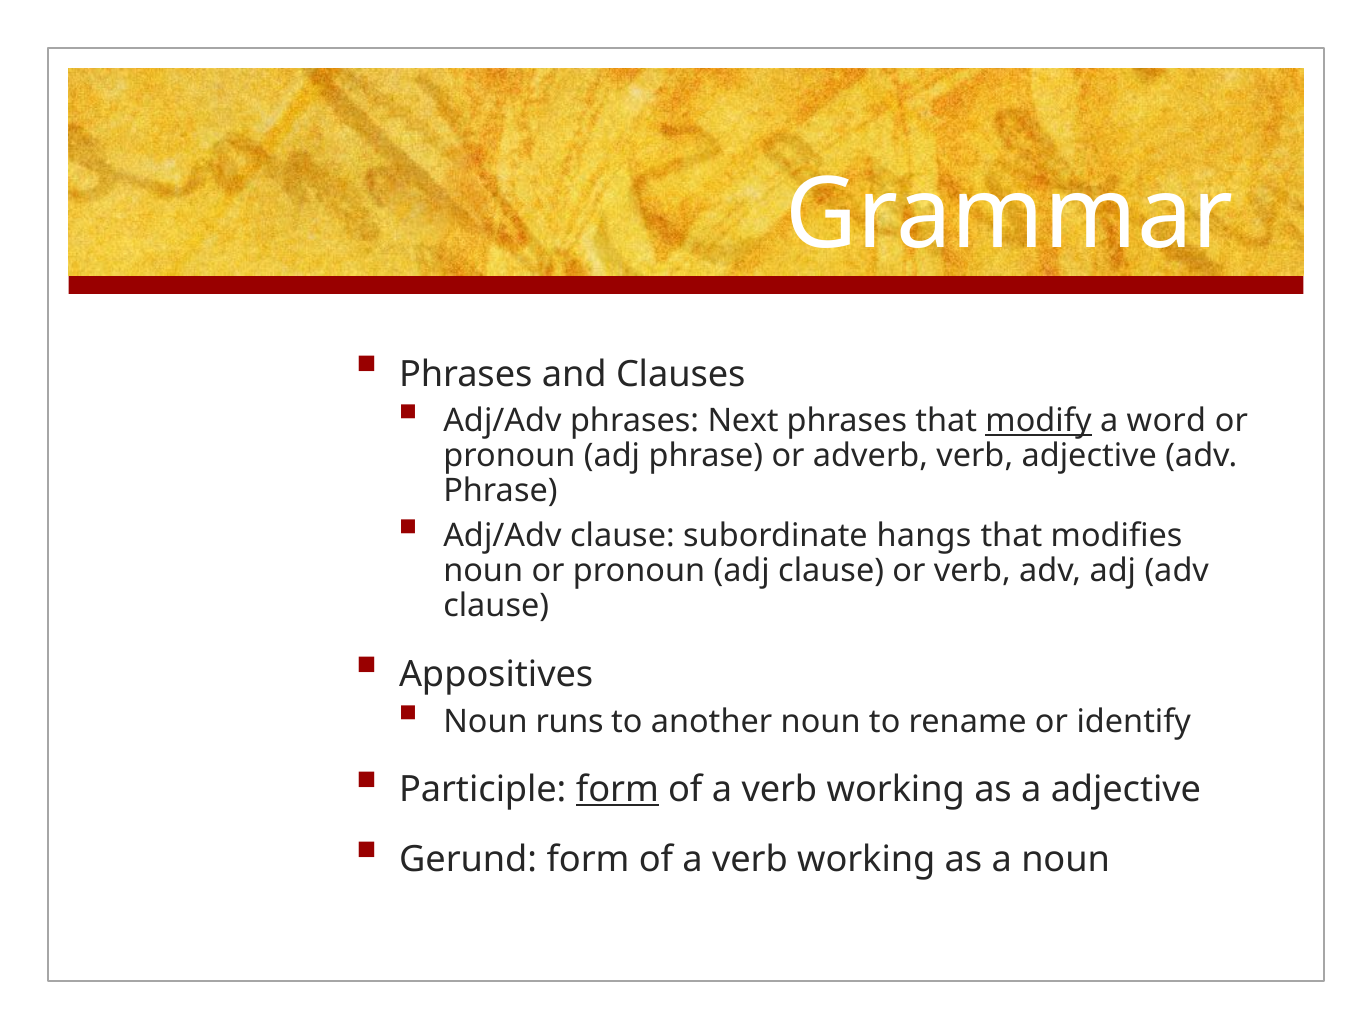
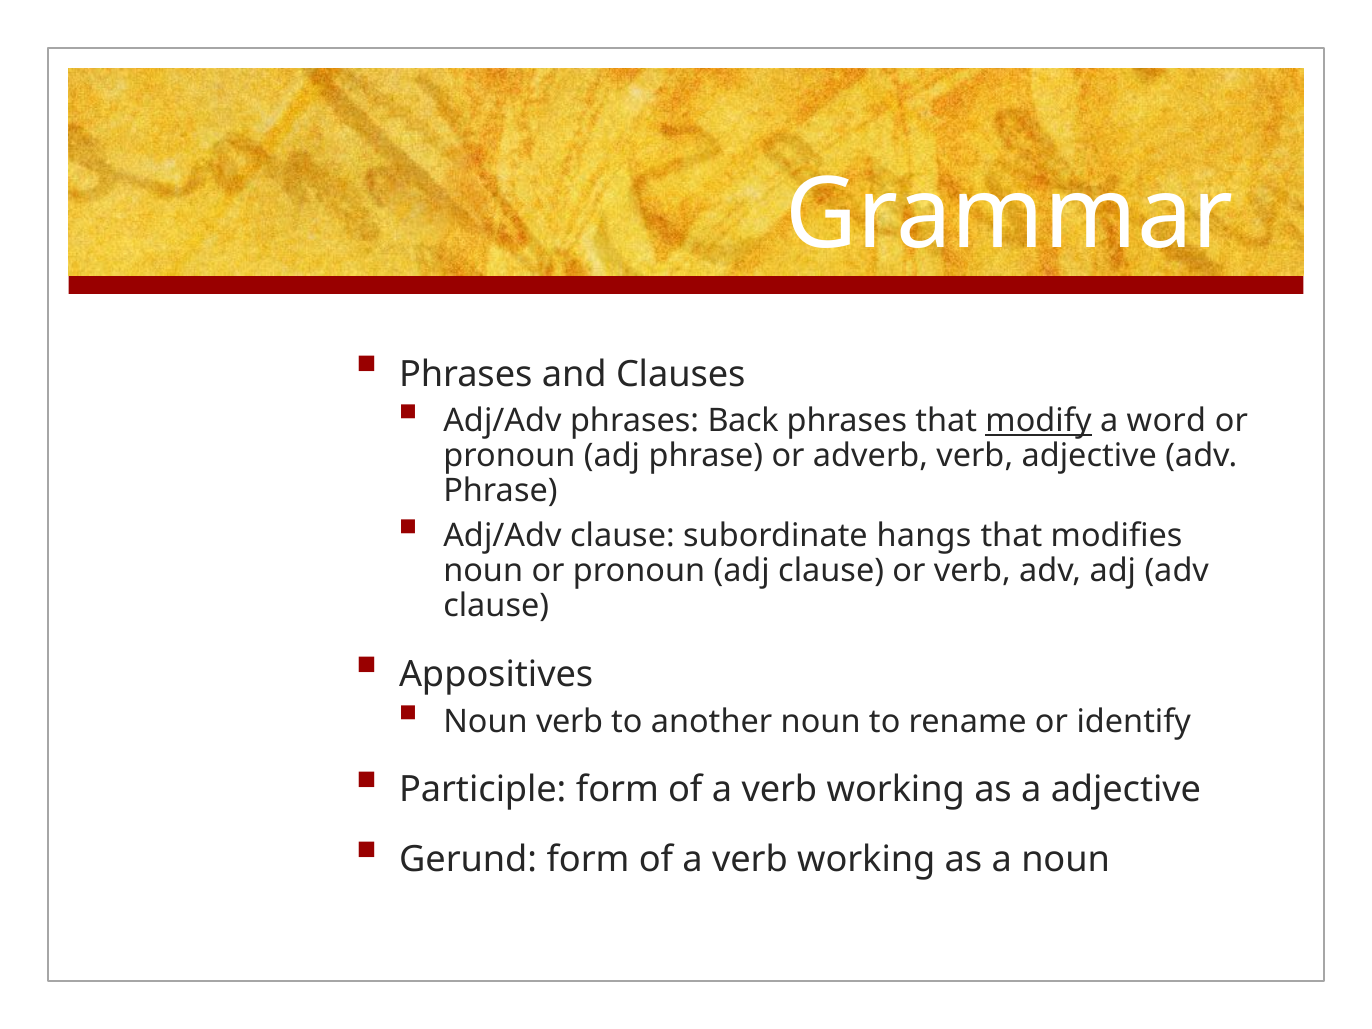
Next: Next -> Back (743, 421)
Noun runs: runs -> verb (570, 721)
form underline: present -> none (617, 790)
